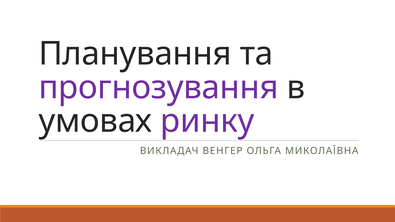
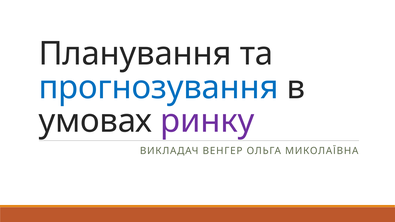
прогнозування colour: purple -> blue (159, 87)
